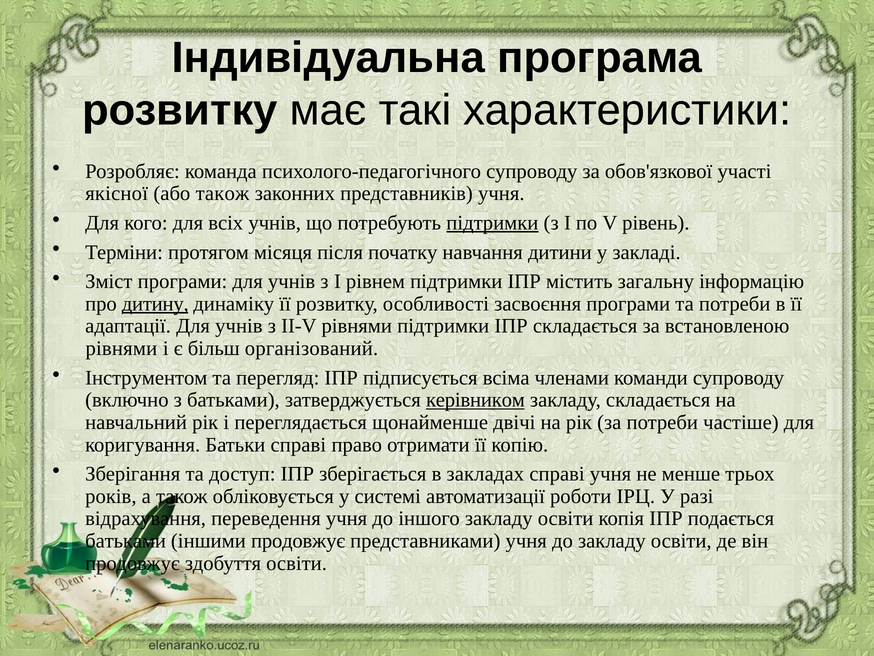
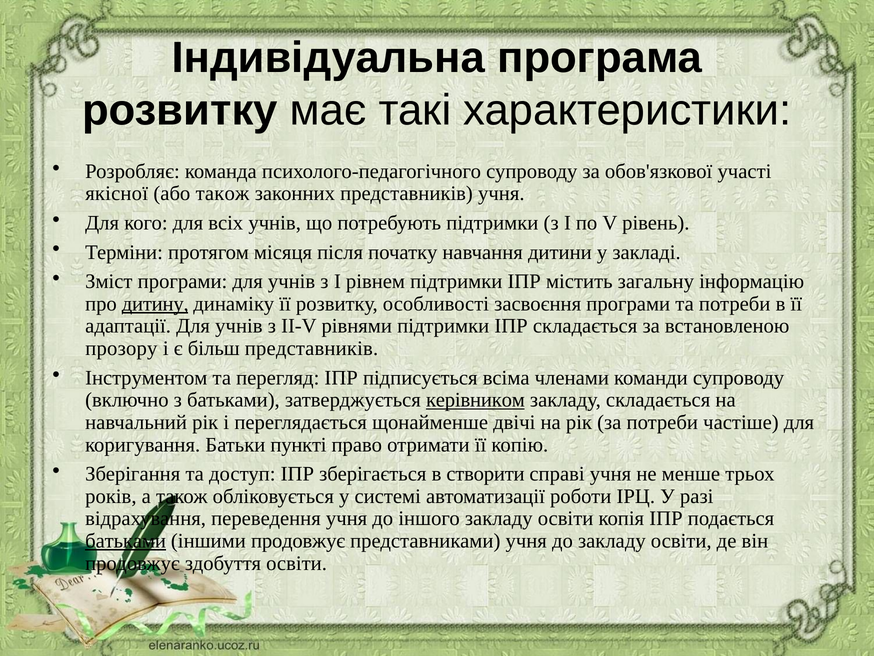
підтримки underline: present -> none (492, 223)
рівнями: рівнями -> прозору (121, 348)
більш організований: організований -> представників (312, 348)
Батьки справі: справі -> пункті (299, 444)
закладах: закладах -> створити (486, 474)
батьками underline: none -> present (126, 541)
